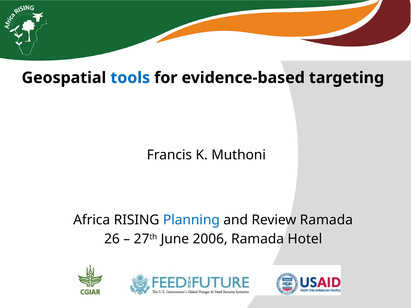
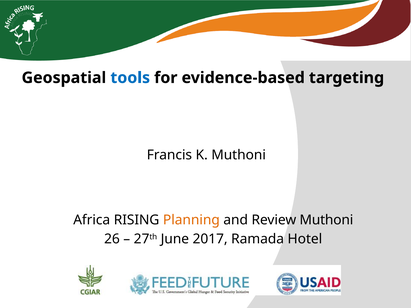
Planning colour: blue -> orange (191, 220)
Review Ramada: Ramada -> Muthoni (326, 220)
2006: 2006 -> 2017 (210, 239)
